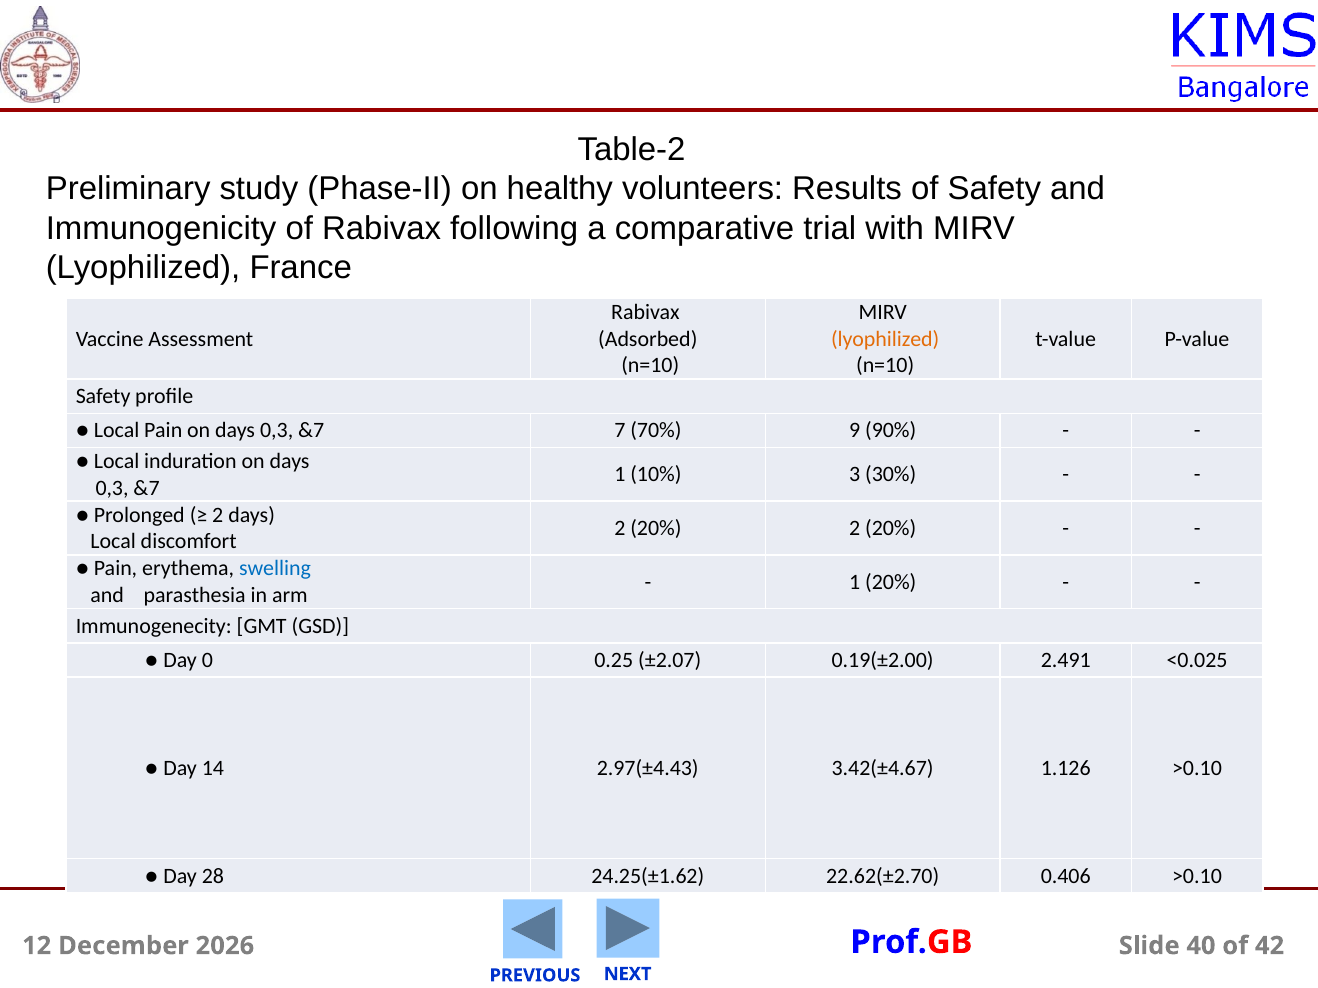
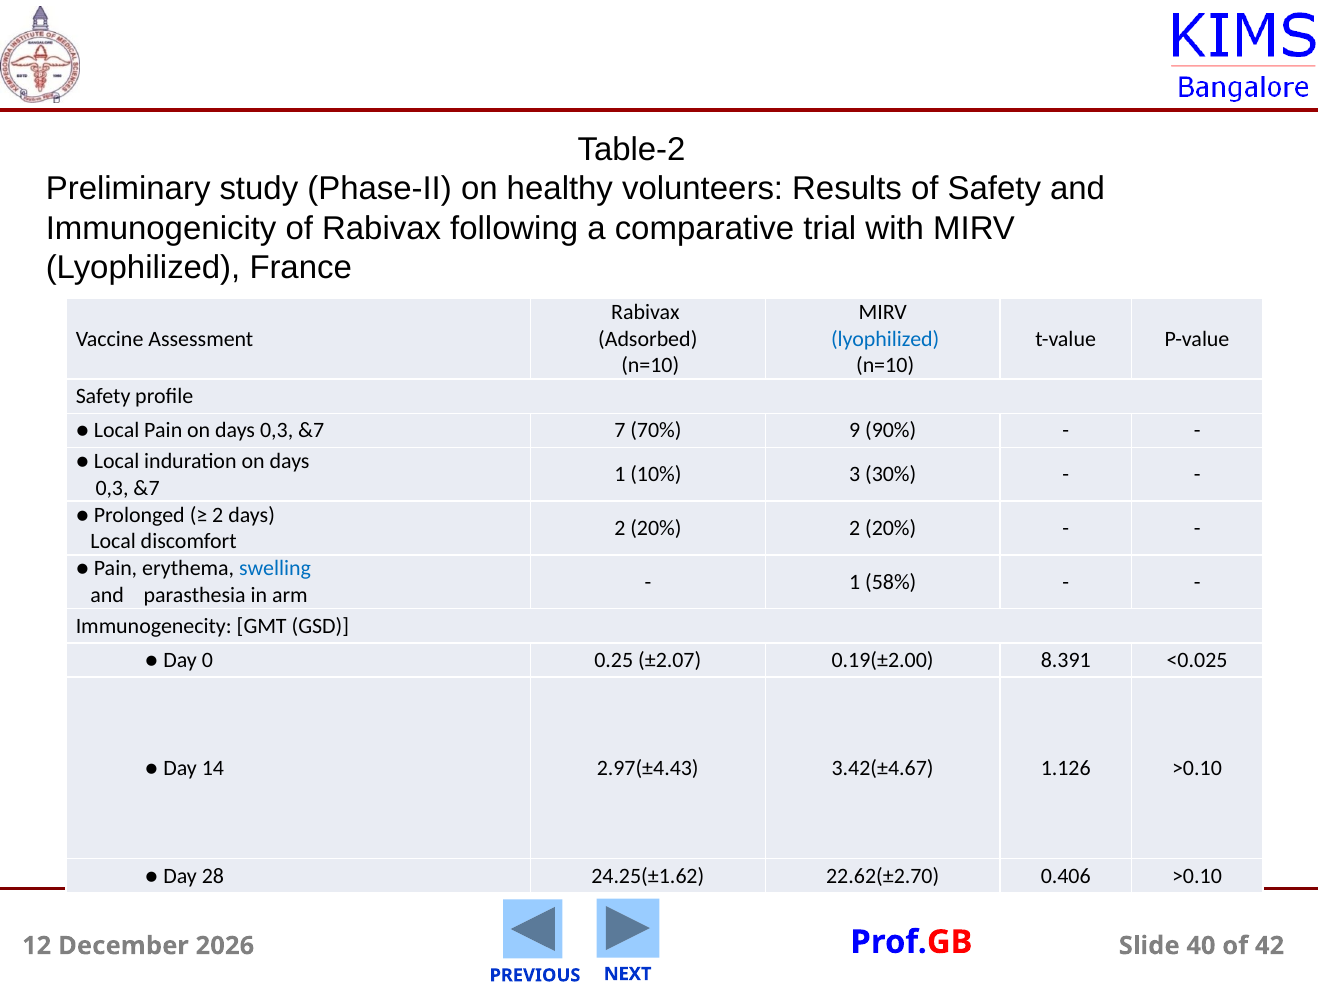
lyophilized colour: orange -> blue (885, 339)
1 20%: 20% -> 58% (891, 582)
2.491: 2.491 -> 8.391 (1066, 661)
